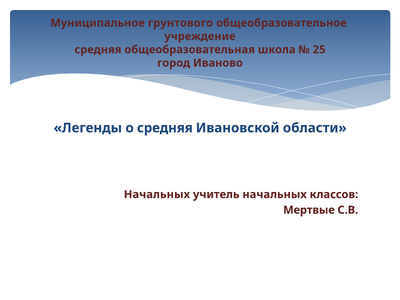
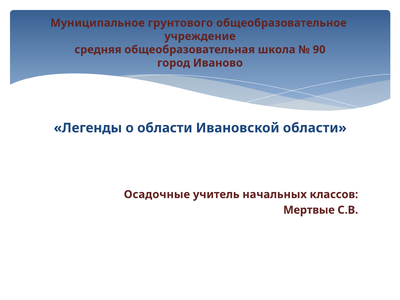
25: 25 -> 90 (319, 50)
о средняя: средняя -> области (165, 128)
Начальных: Начальных -> Осадочные (157, 194)
